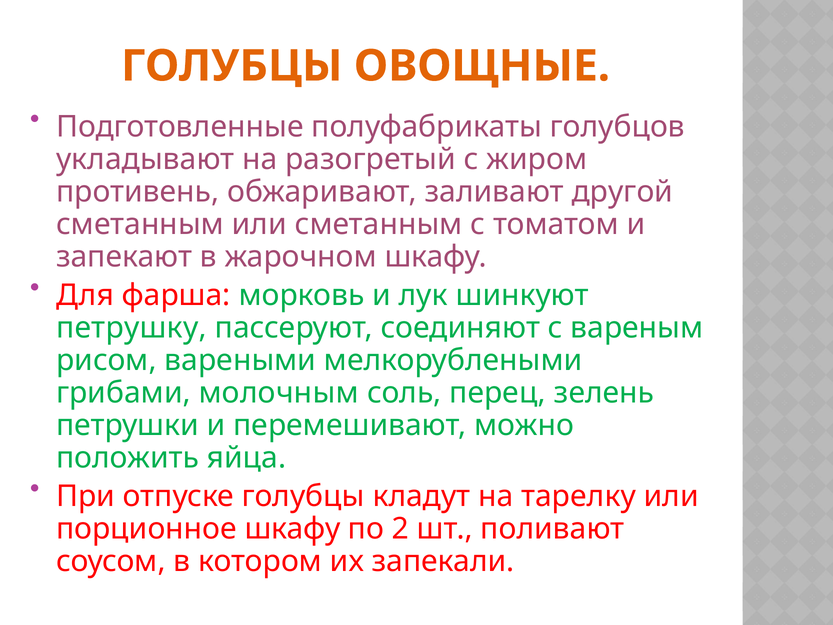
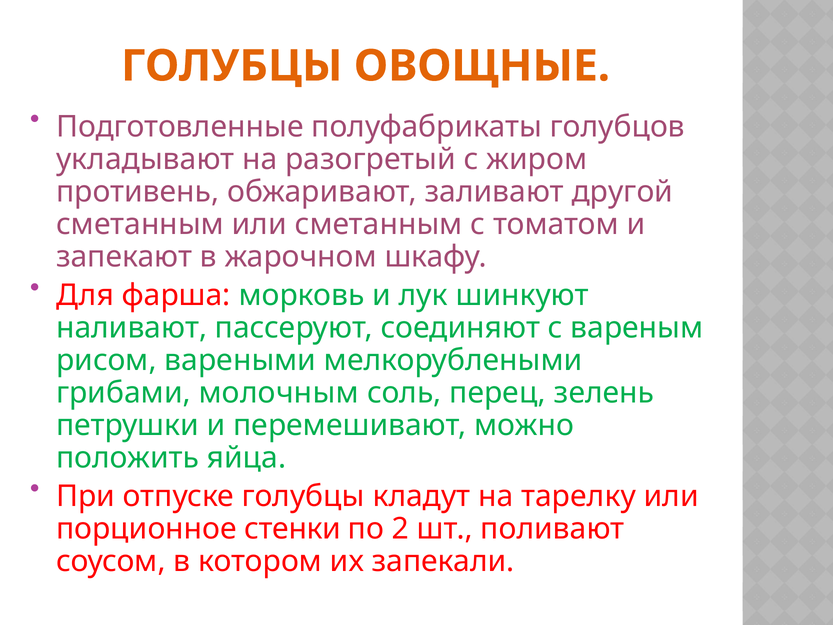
петрушку: петрушку -> наливают (132, 328)
порционное шкафу: шкафу -> стенки (293, 529)
